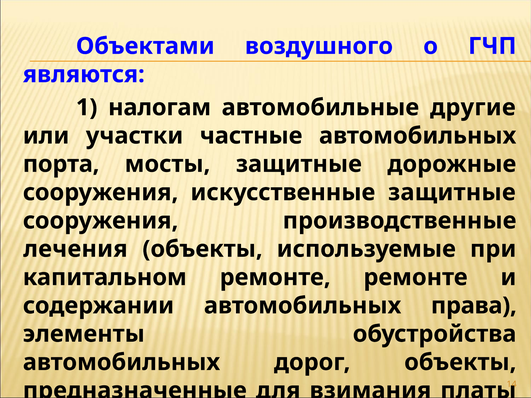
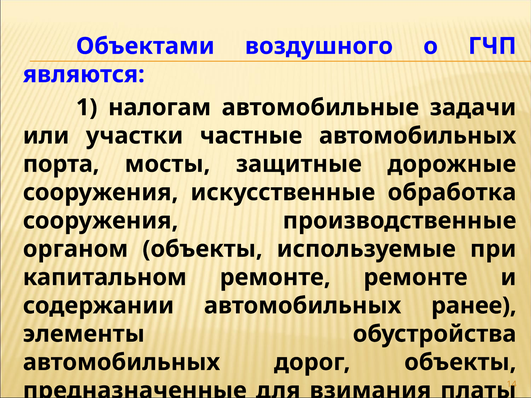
другие: другие -> задачи (473, 108)
искусственные защитные: защитные -> обработка (452, 193)
лечения: лечения -> органом (75, 249)
права: права -> ранее (474, 306)
